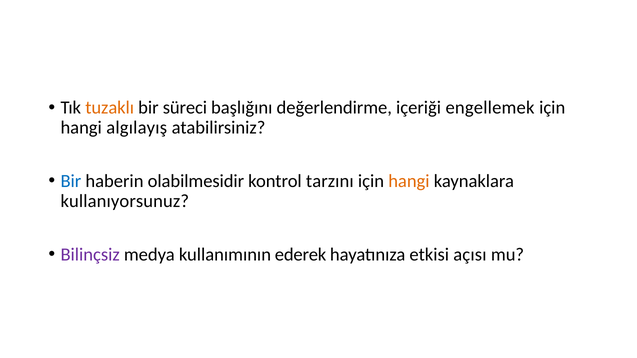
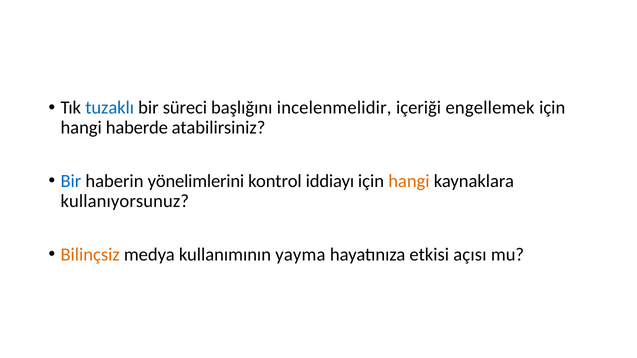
tuzaklı colour: orange -> blue (110, 108)
değerlendirme: değerlendirme -> incelenmelidir (334, 108)
algılayış: algılayış -> haberde (137, 128)
olabilmesidir: olabilmesidir -> yönelimlerini (196, 181)
tarzını: tarzını -> iddiayı (330, 181)
Bilinçsiz colour: purple -> orange (90, 255)
ederek: ederek -> yayma (300, 255)
